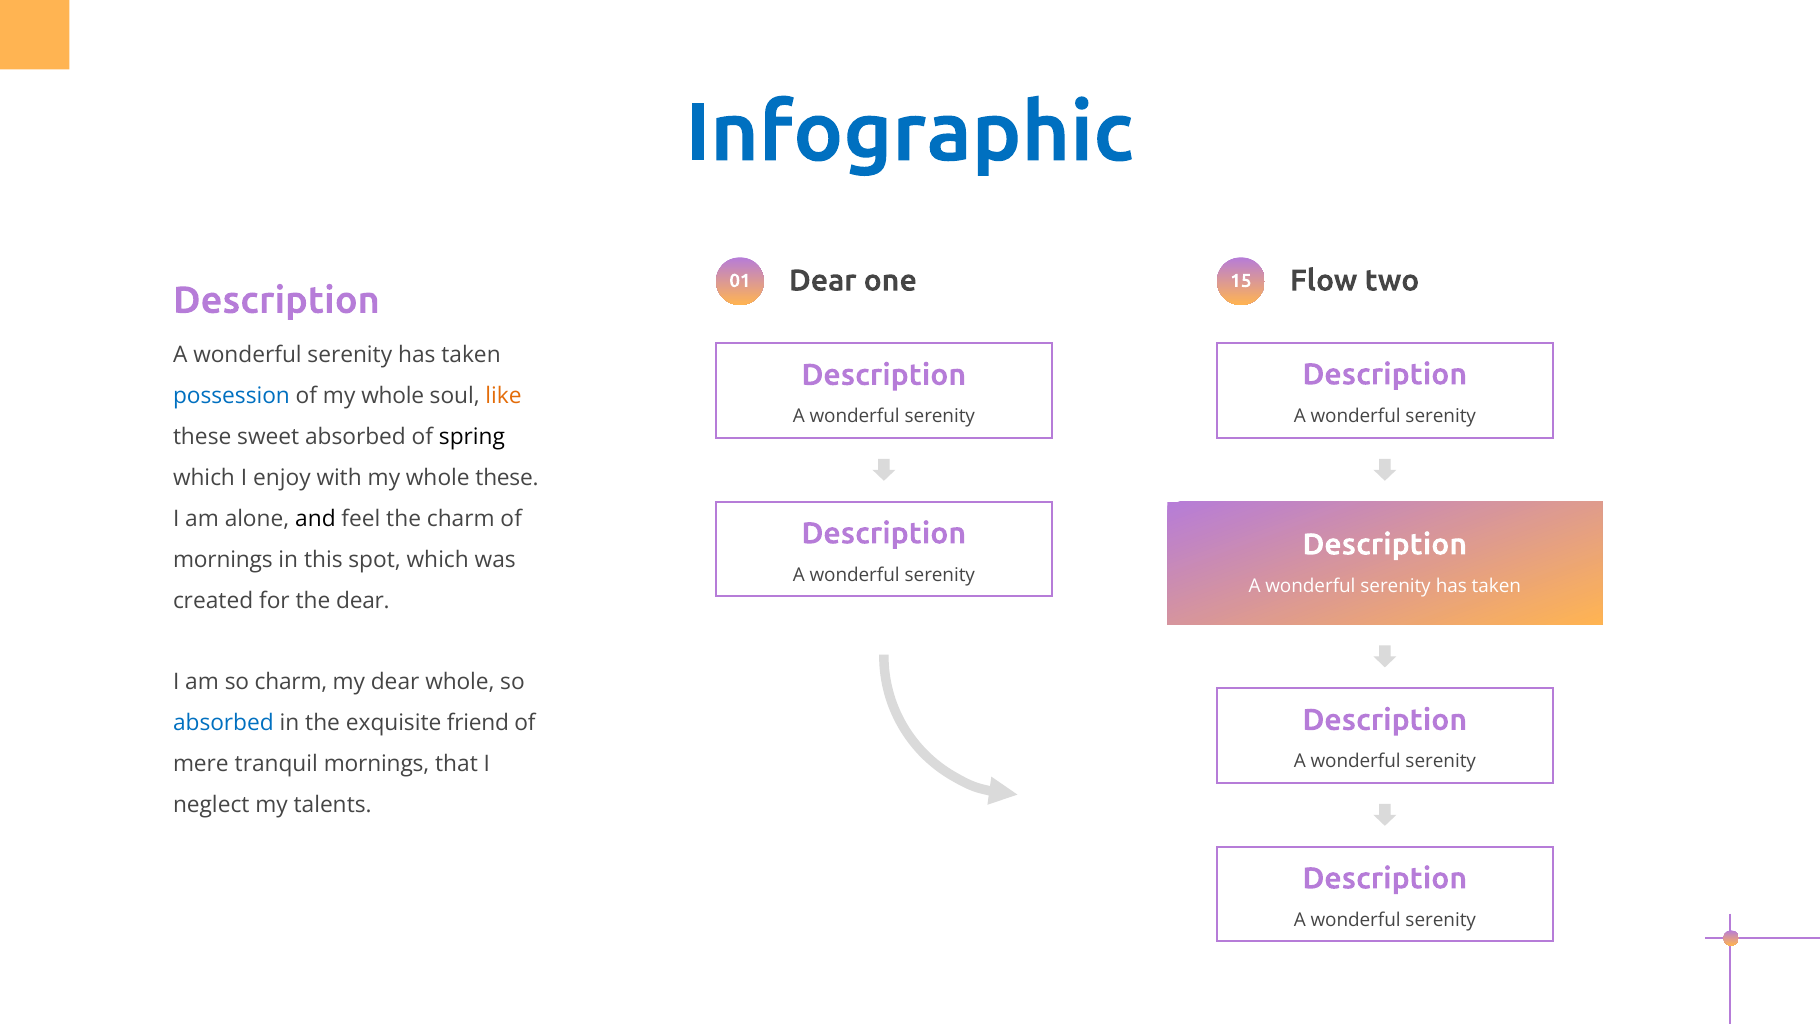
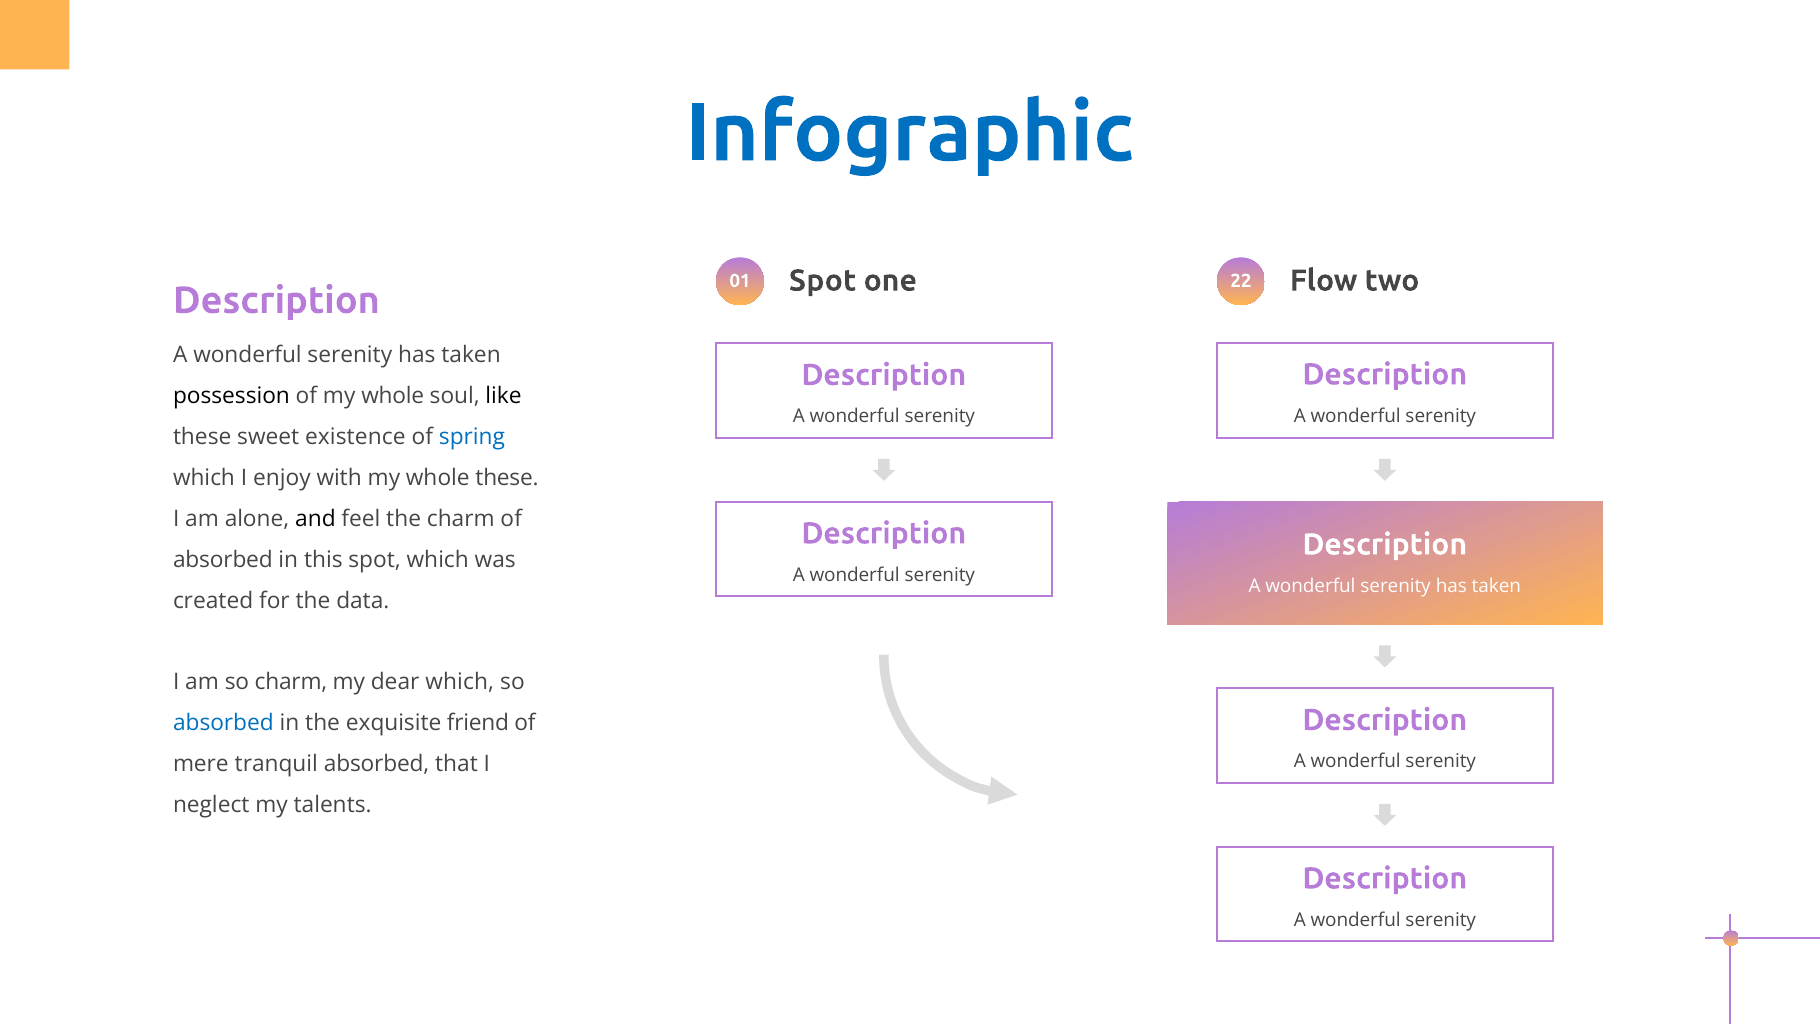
01 Dear: Dear -> Spot (823, 281)
15: 15 -> 22 (1241, 281)
possession colour: blue -> black (231, 396)
like colour: orange -> black (504, 396)
sweet absorbed: absorbed -> existence (355, 437)
spring colour: black -> blue (472, 437)
mornings: mornings -> absorbed (223, 559)
the dear: dear -> data (363, 600)
dear whole: whole -> which (460, 682)
tranquil mornings: mornings -> absorbed (377, 764)
